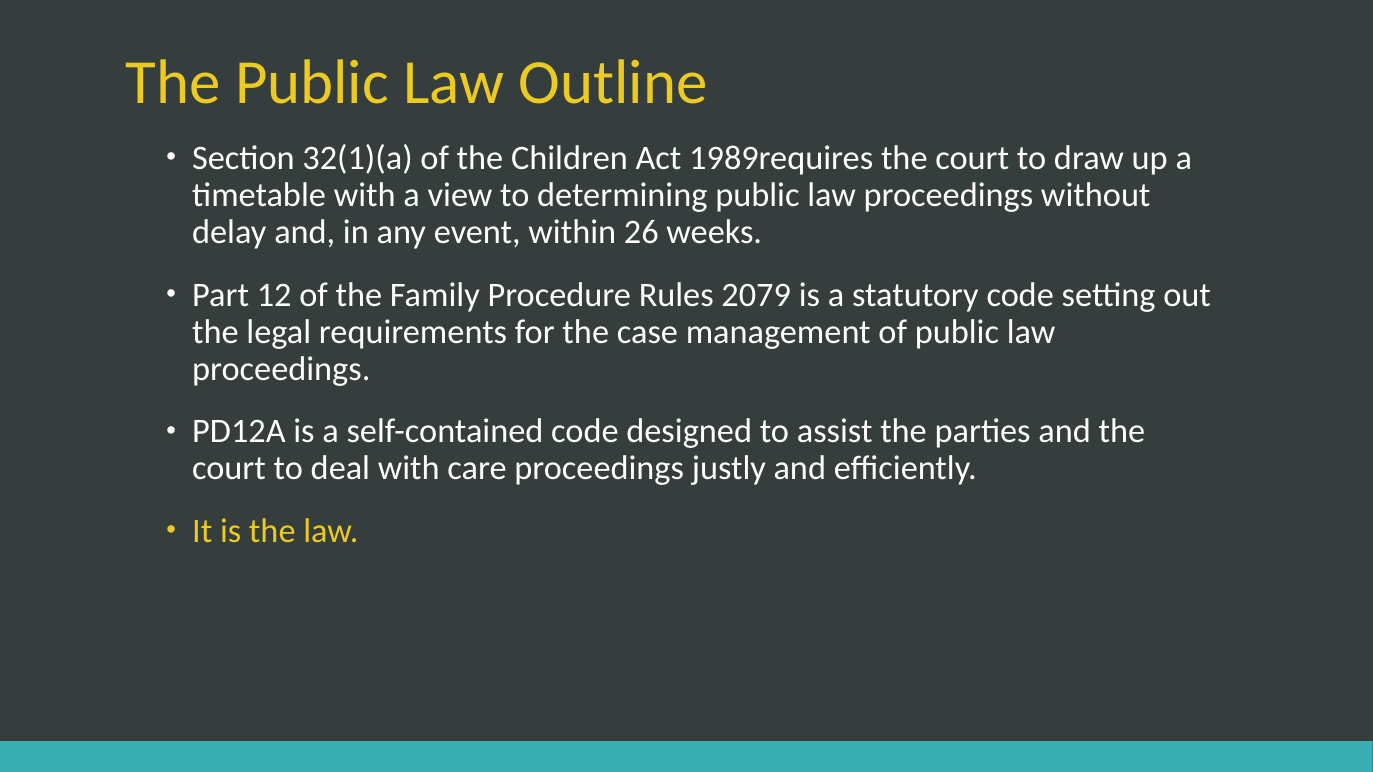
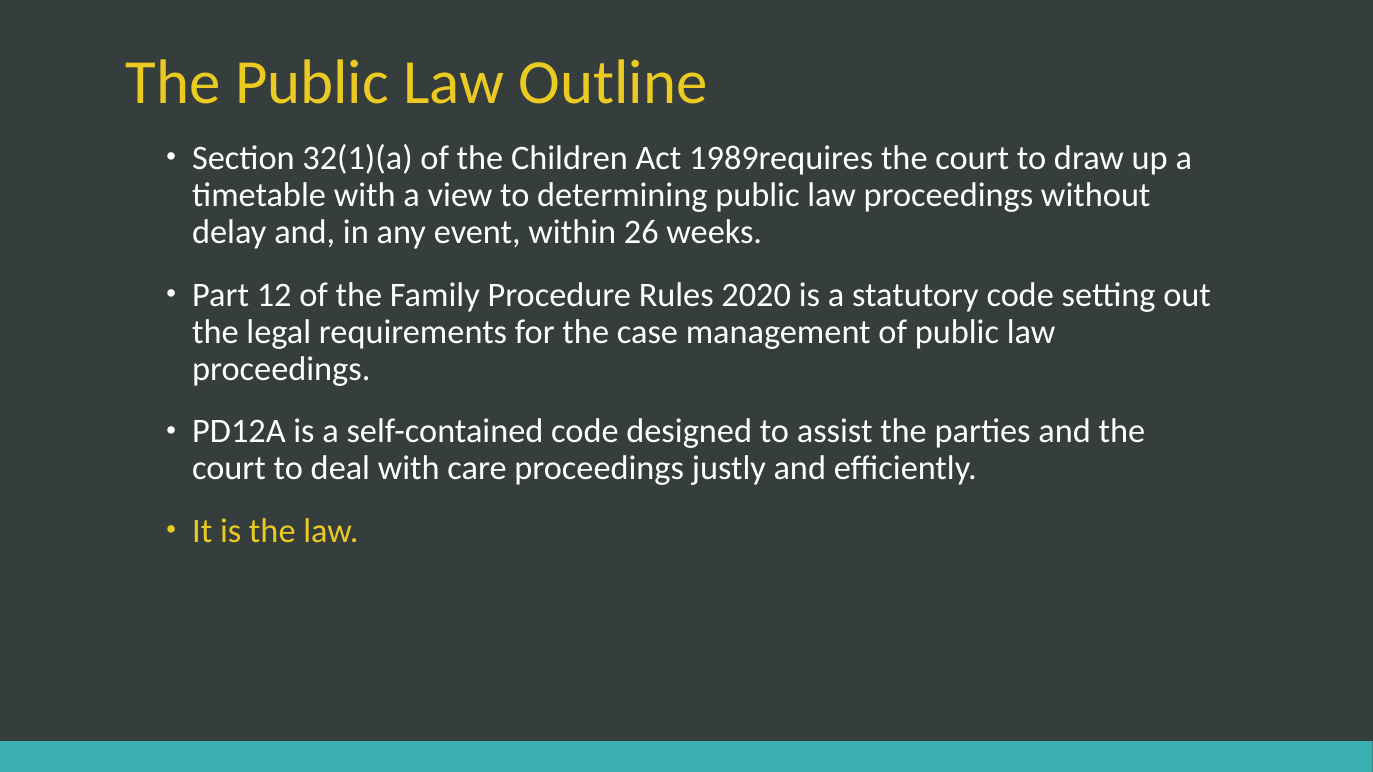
2079: 2079 -> 2020 (756, 295)
